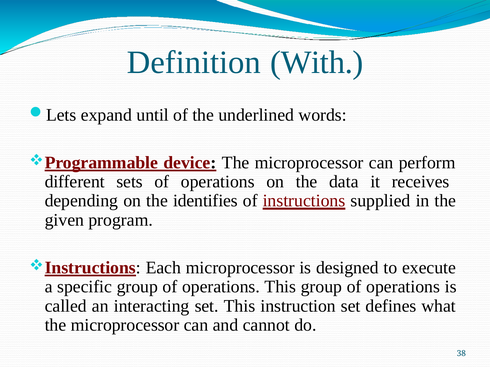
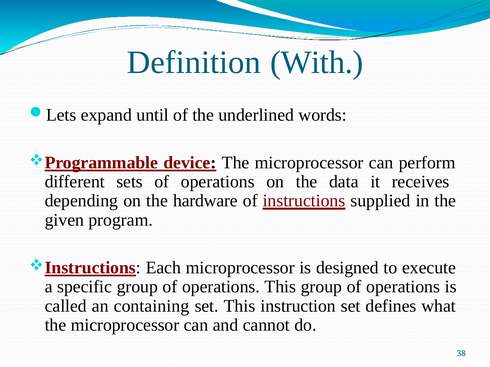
identifies: identifies -> hardware (205, 201)
interacting: interacting -> containing (152, 306)
